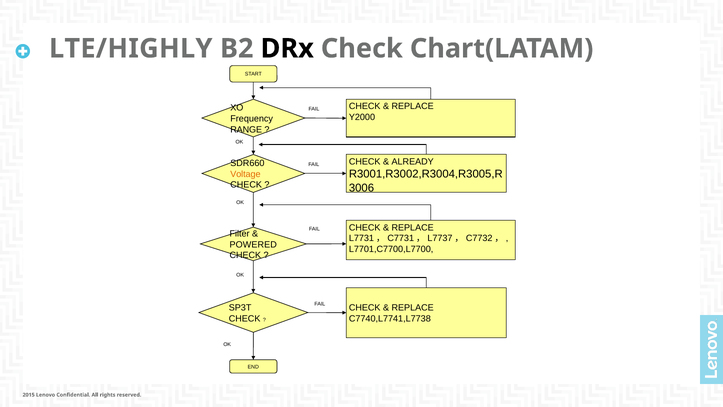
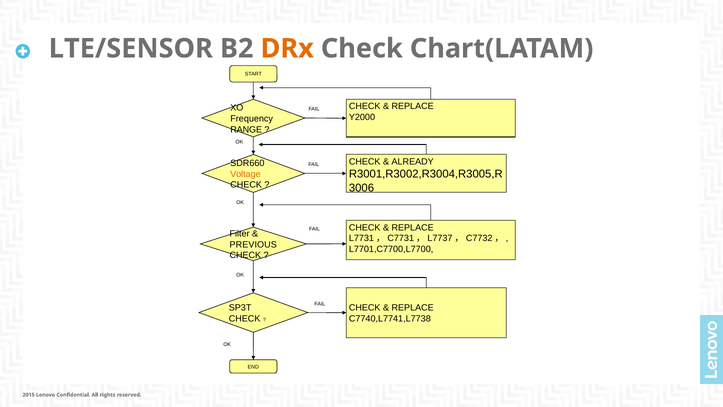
LTE/HIGHLY: LTE/HIGHLY -> LTE/SENSOR (131, 48)
DRx colour: black -> orange (287, 48)
POWERED: POWERED -> PREVIOUS (253, 244)
